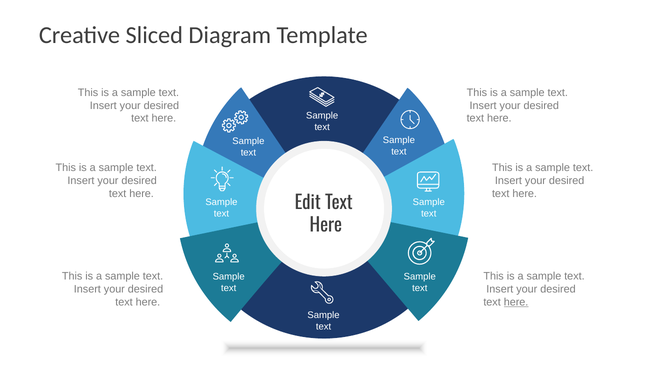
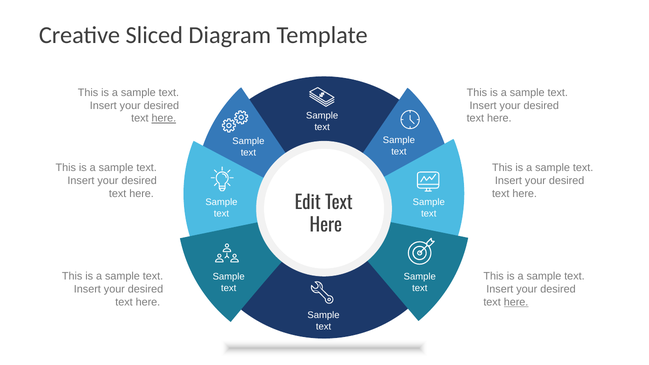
here underline: none -> present (164, 118)
